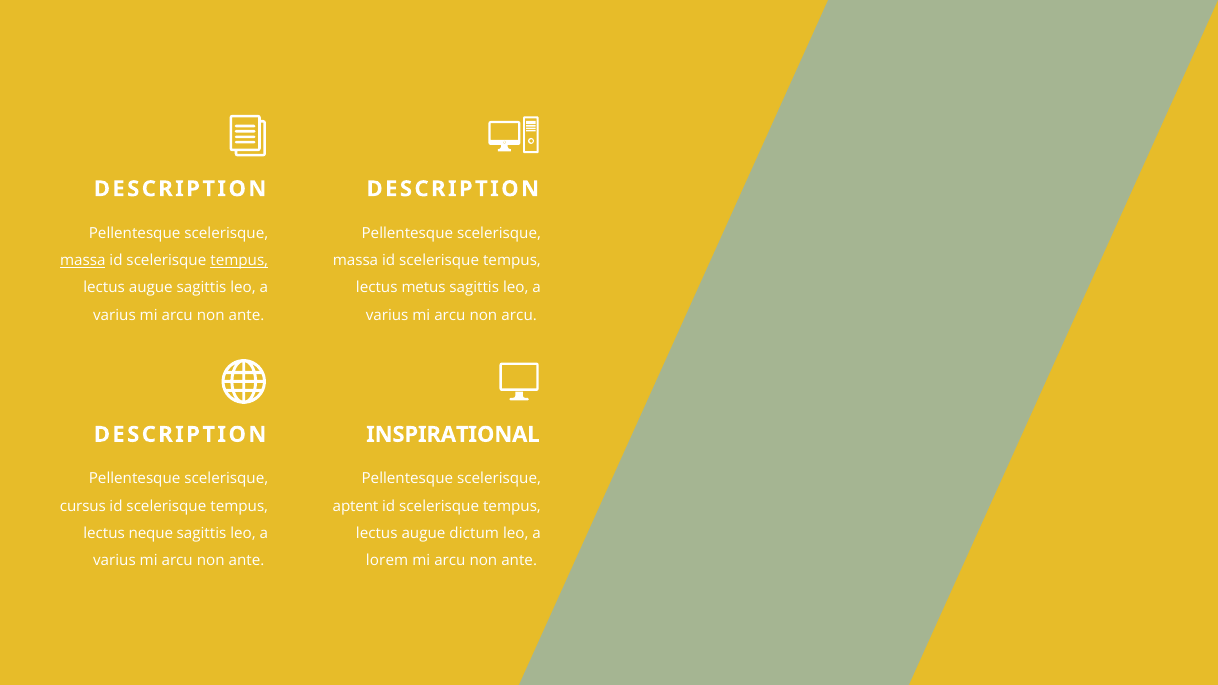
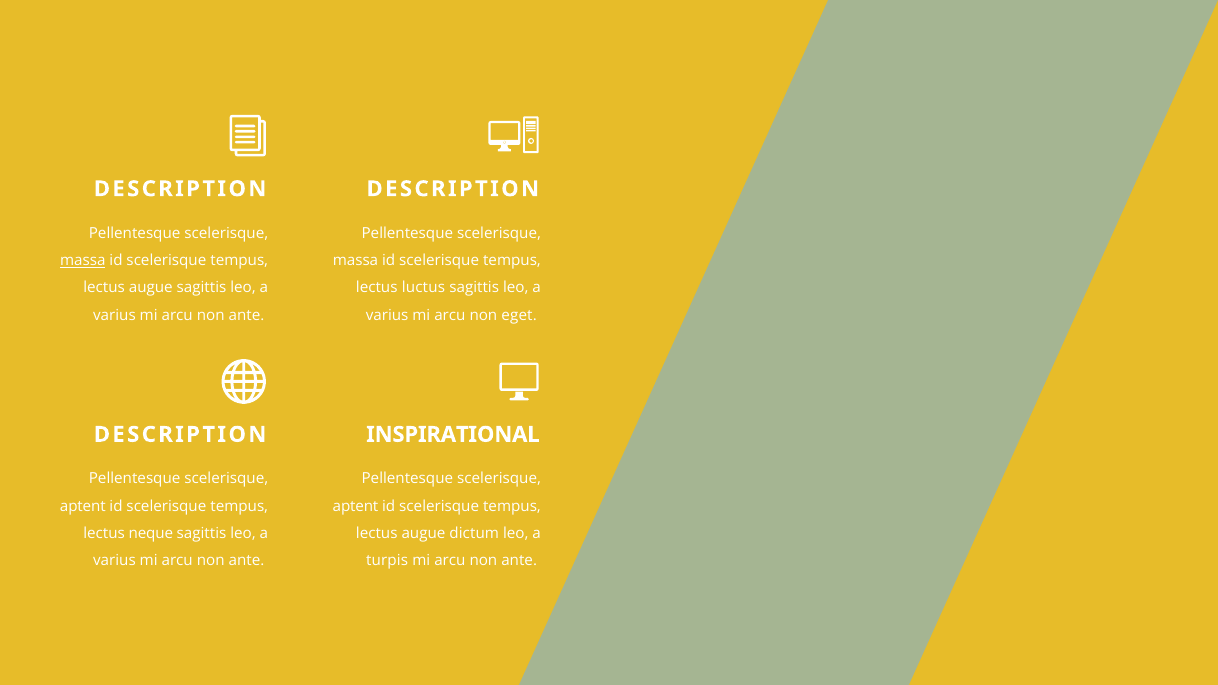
tempus underline: present -> none (239, 261)
metus: metus -> luctus (423, 288)
non arcu: arcu -> eget (519, 315)
cursus: cursus -> aptent (83, 506)
lorem: lorem -> turpis (387, 561)
